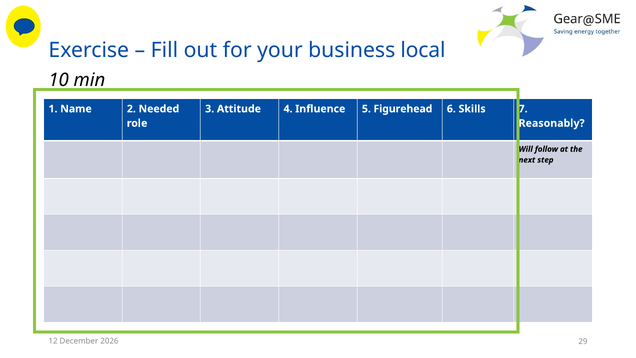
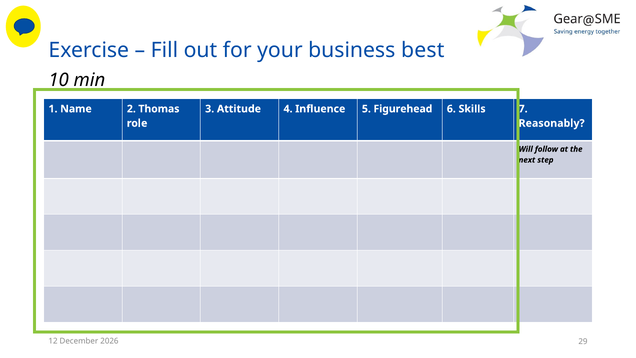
local: local -> best (423, 50)
Needed: Needed -> Thomas (159, 109)
